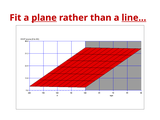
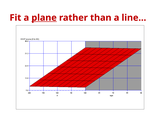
line… underline: present -> none (134, 18)
